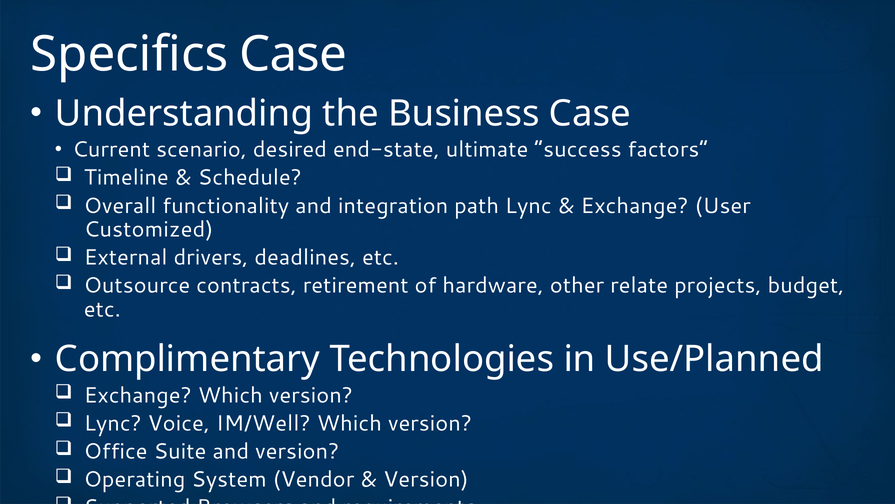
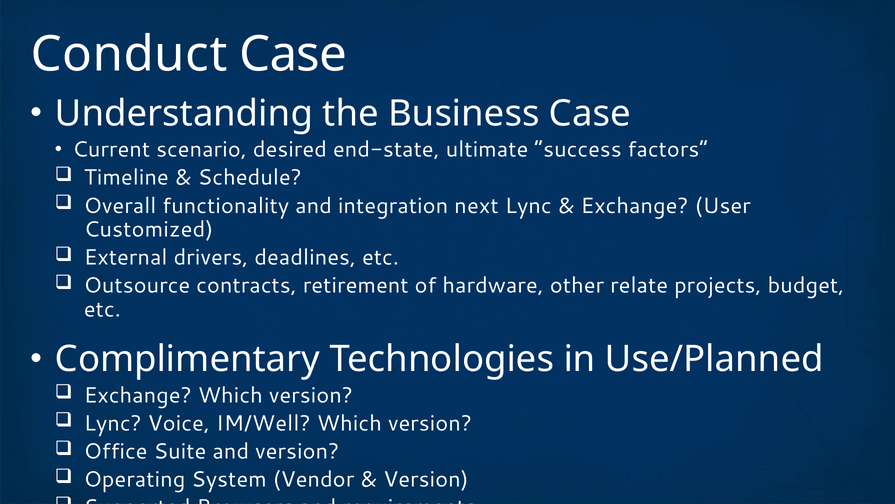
Specifics: Specifics -> Conduct (129, 54)
path: path -> next (476, 206)
